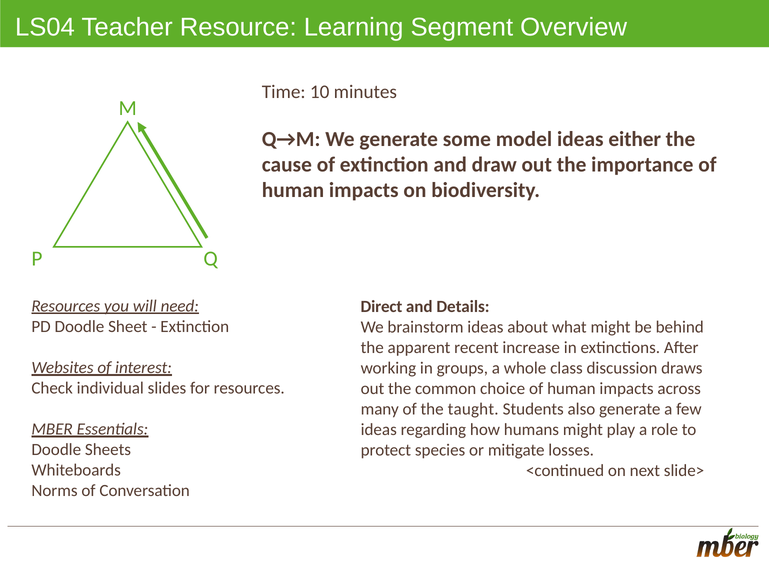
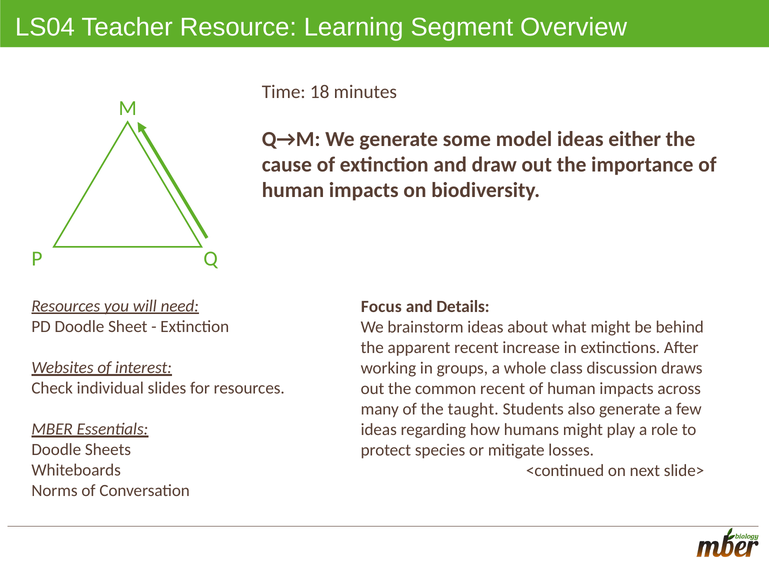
10: 10 -> 18 (320, 92)
Direct: Direct -> Focus (381, 306)
common choice: choice -> recent (503, 388)
